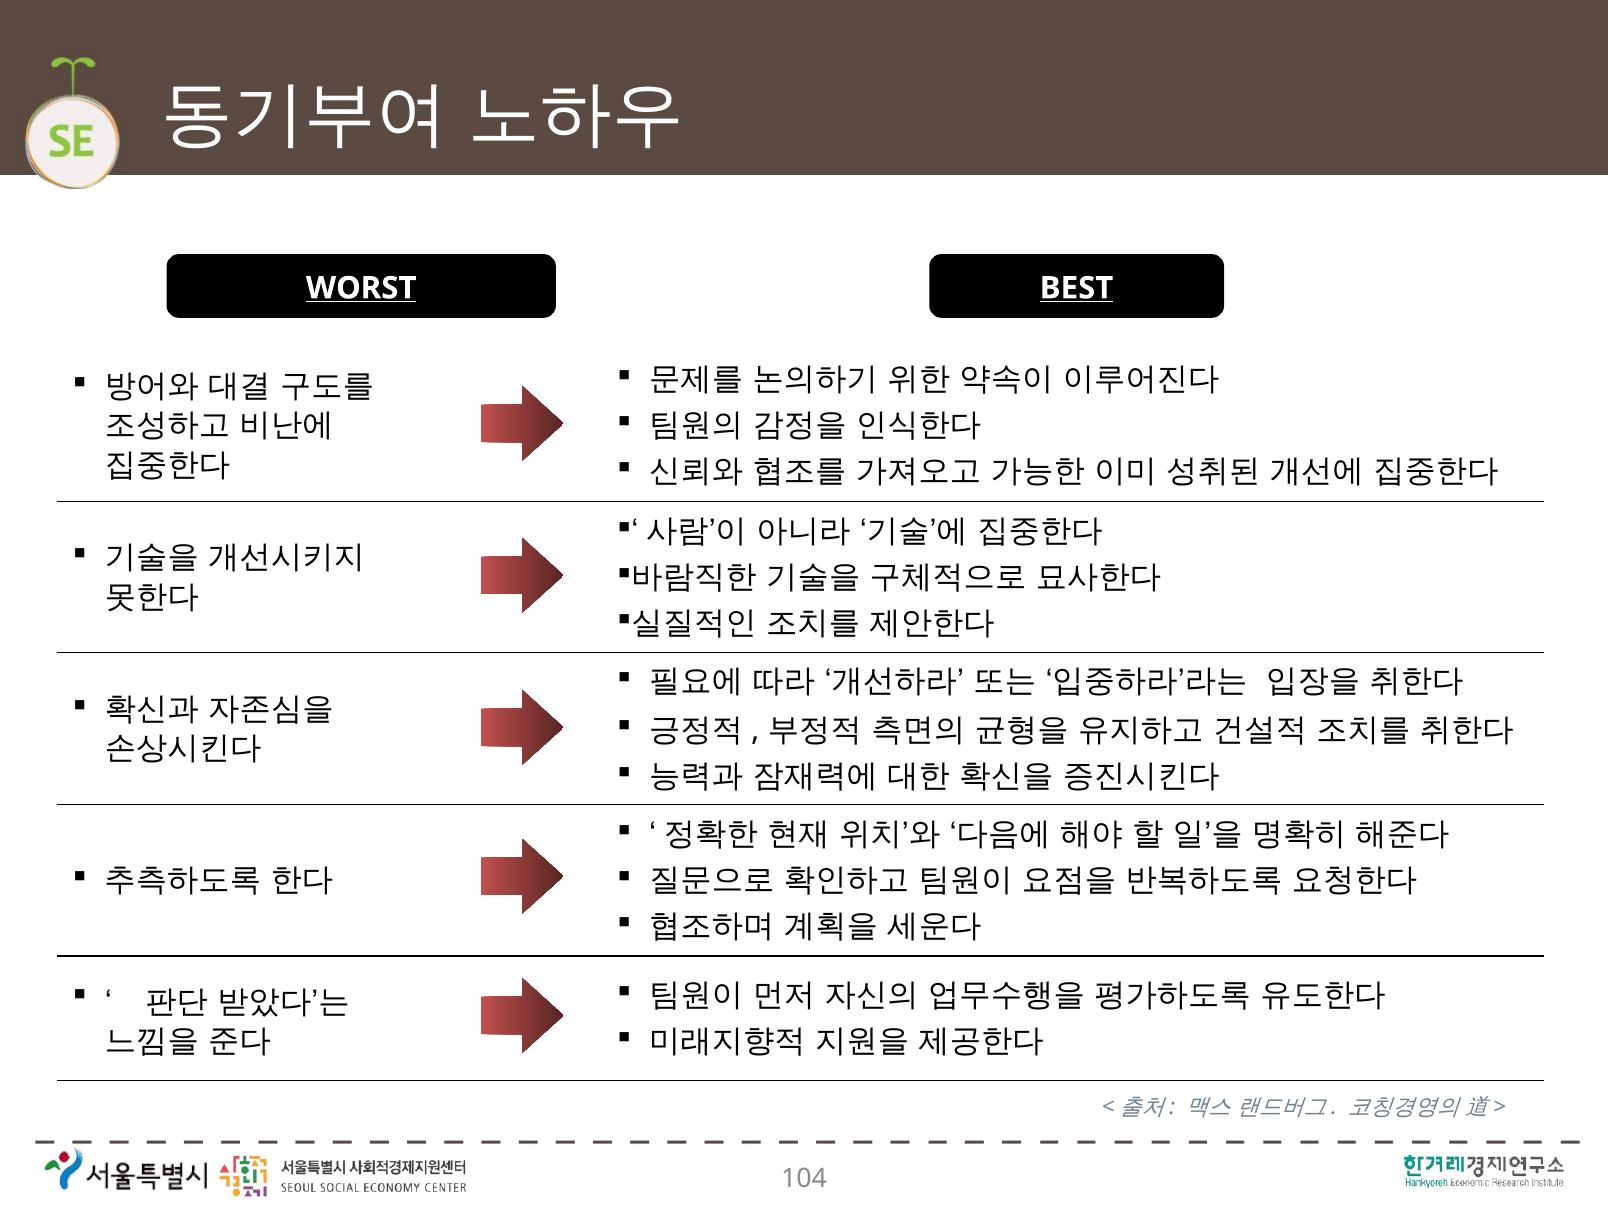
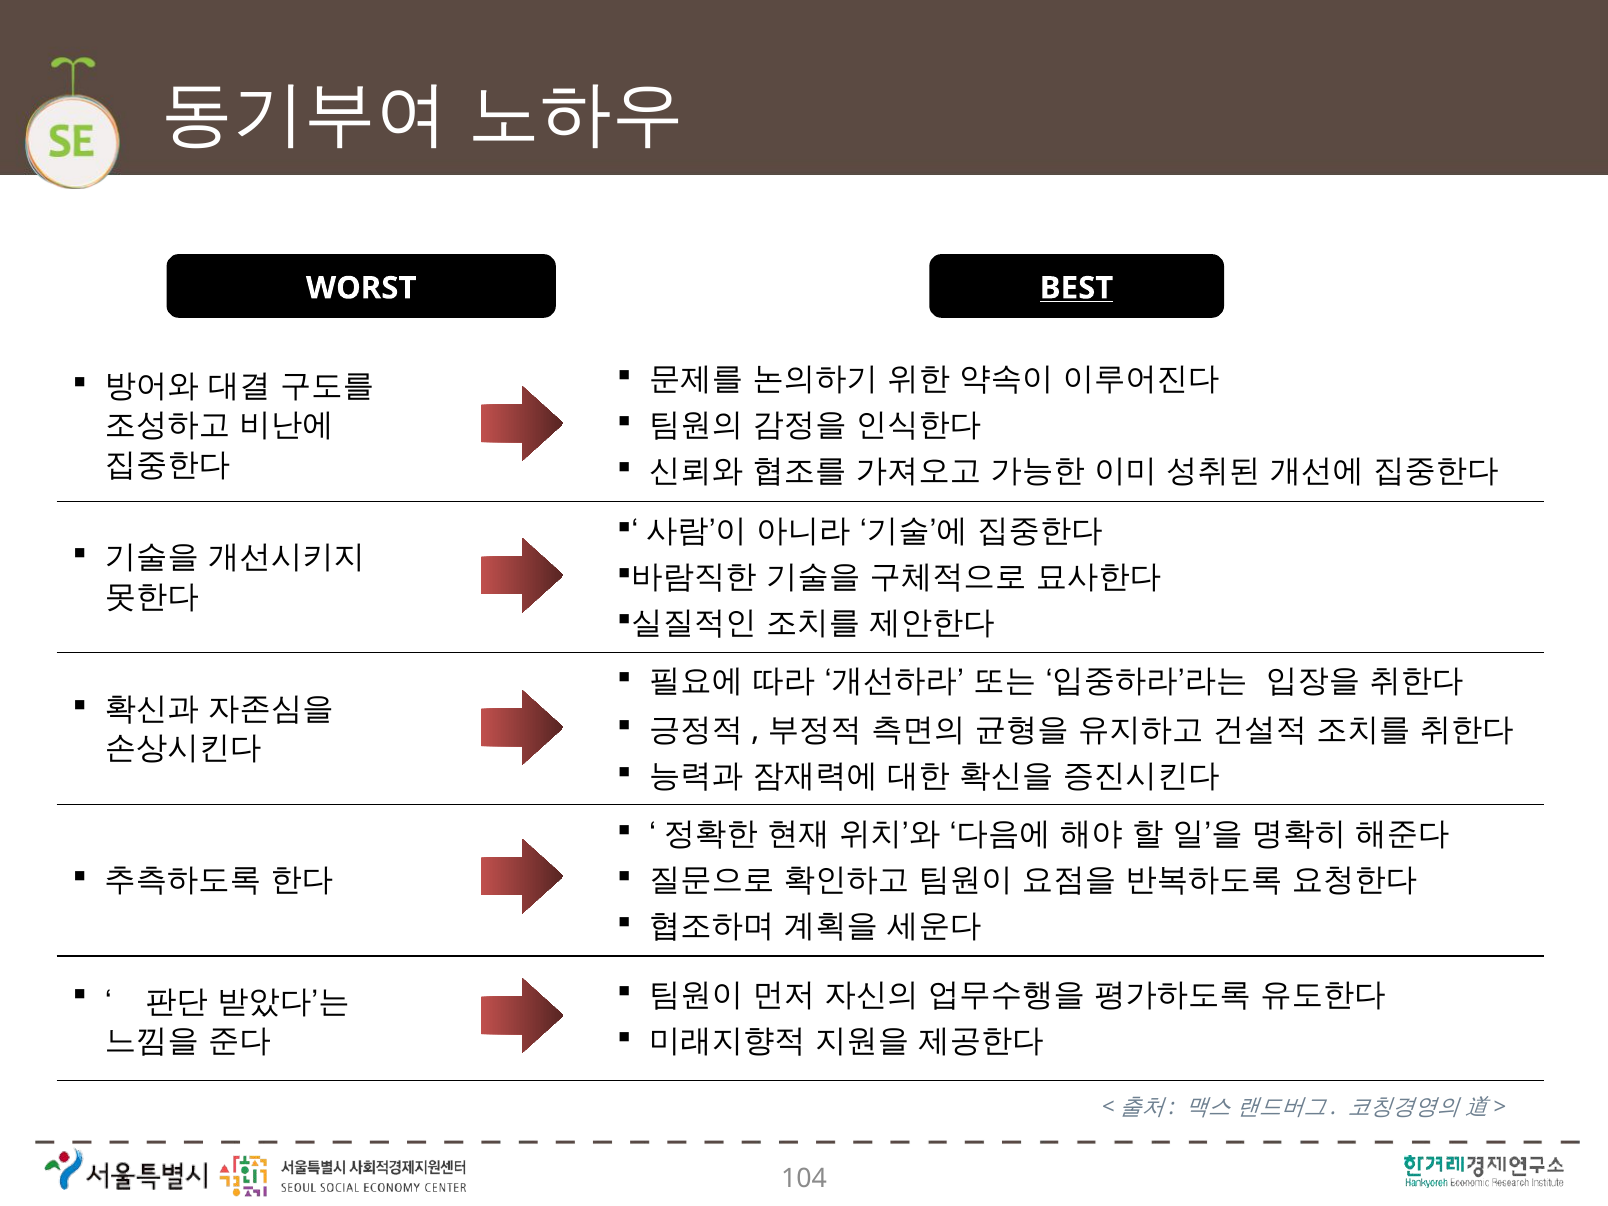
WORST underline: present -> none (361, 288)
